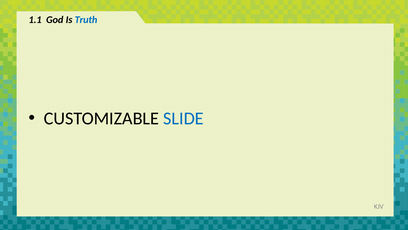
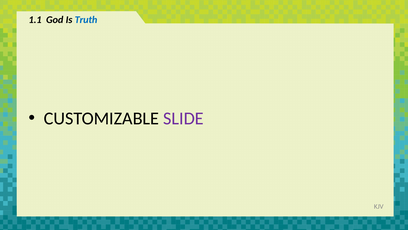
SLIDE colour: blue -> purple (183, 119)
